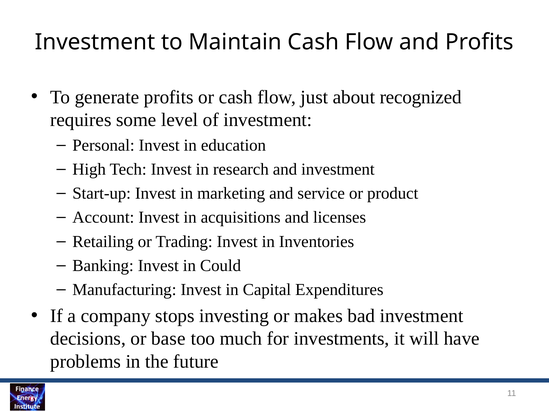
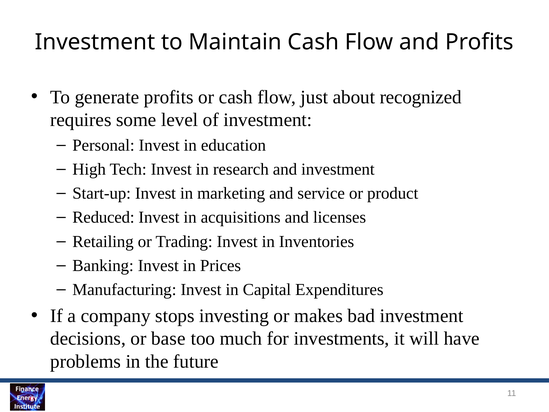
Account: Account -> Reduced (103, 217)
Could: Could -> Prices (221, 265)
